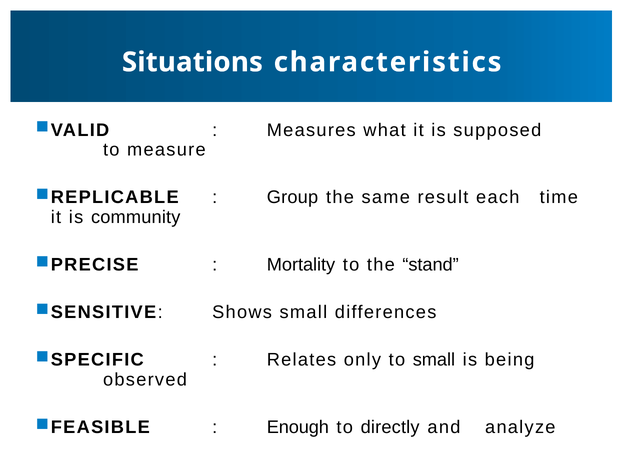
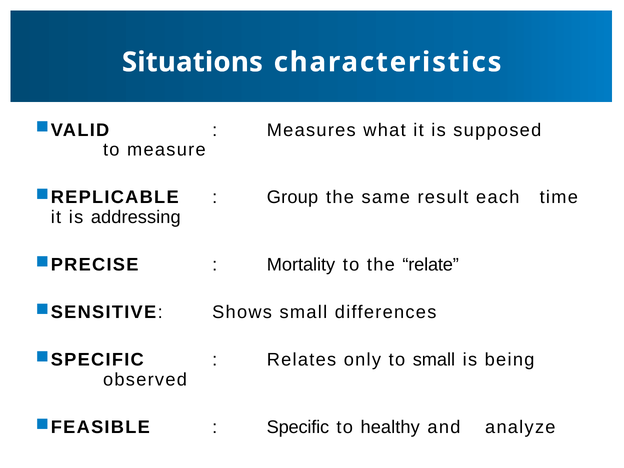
community: community -> addressing (136, 217)
stand: stand -> relate (431, 265)
Enough: Enough -> Specific (298, 427)
directly: directly -> healthy (390, 427)
